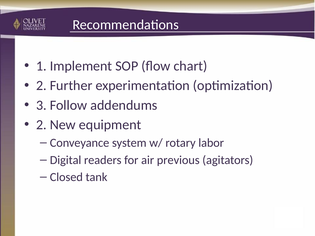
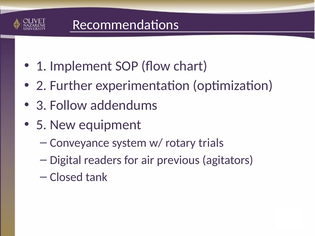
2: 2 -> 5 (41, 125)
labor: labor -> trials (211, 143)
